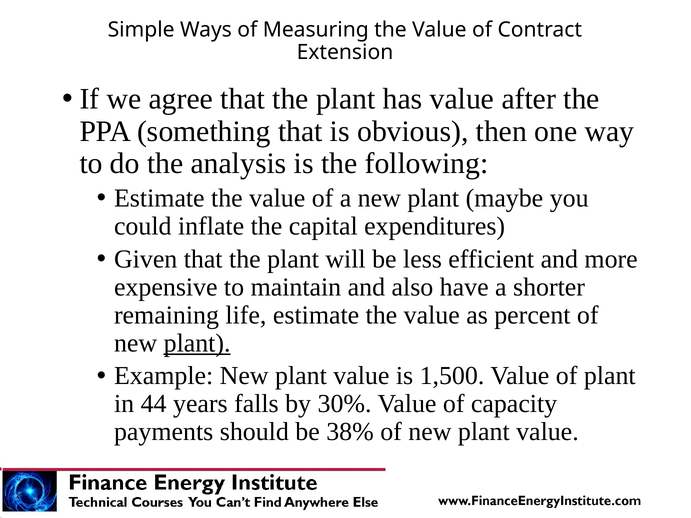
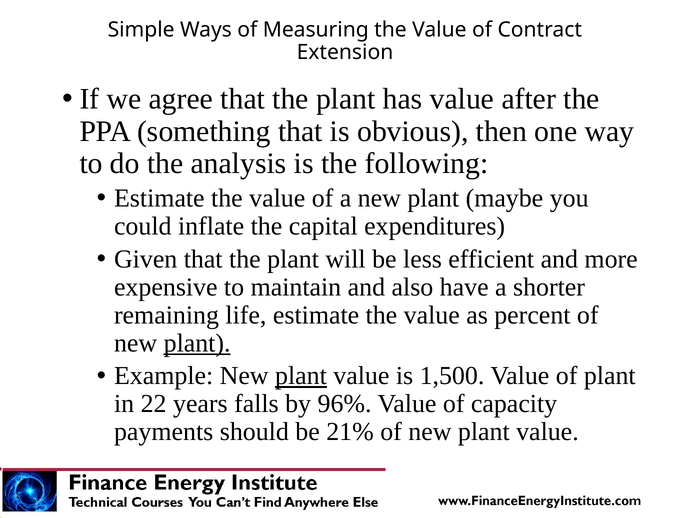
plant underline: none -> present (301, 376)
44: 44 -> 22 (154, 404)
30%: 30% -> 96% (345, 404)
38%: 38% -> 21% (350, 432)
